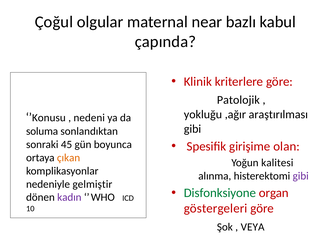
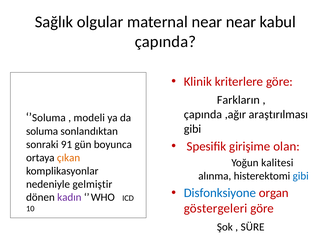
Çoğul: Çoğul -> Sağlık (54, 22)
near bazlı: bazlı -> near (241, 22)
Patolojik: Patolojik -> Farkların (238, 100)
yokluğu: yokluğu -> çapında (203, 115)
Konusu: Konusu -> Soluma (49, 118)
nedeni: nedeni -> modeli (89, 118)
45: 45 -> 91 (67, 145)
gibi colour: purple -> blue (301, 176)
Disfonksiyone colour: green -> blue (220, 193)
VEYA: VEYA -> SÜRE (253, 227)
